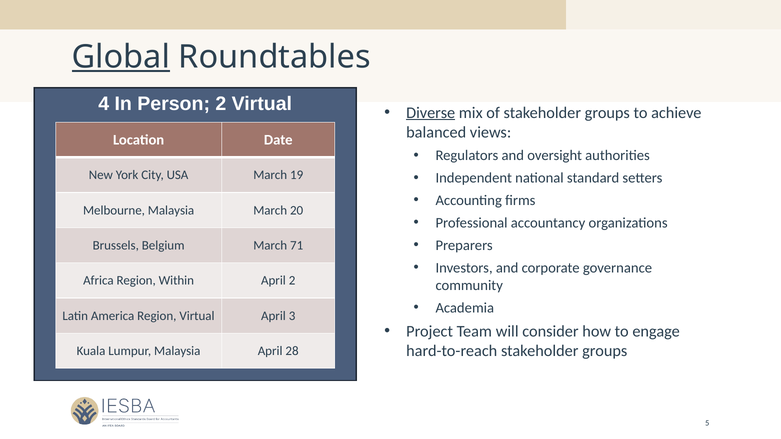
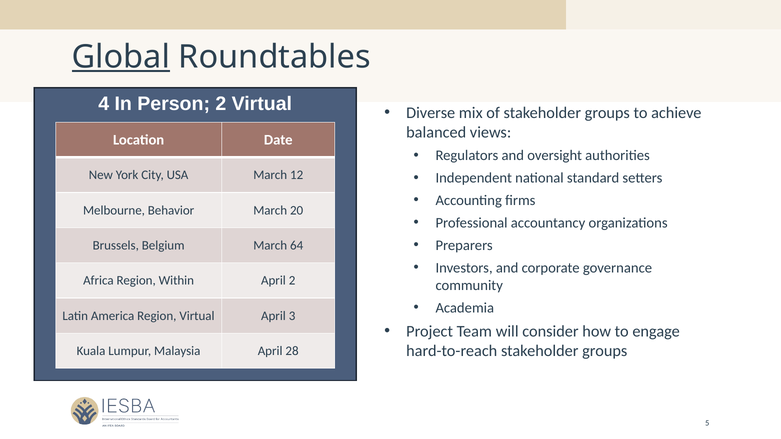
Diverse underline: present -> none (431, 113)
19: 19 -> 12 (297, 175)
Melbourne Malaysia: Malaysia -> Behavior (171, 210)
71: 71 -> 64 (297, 246)
